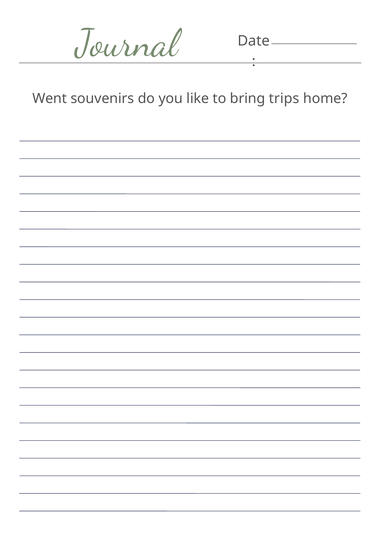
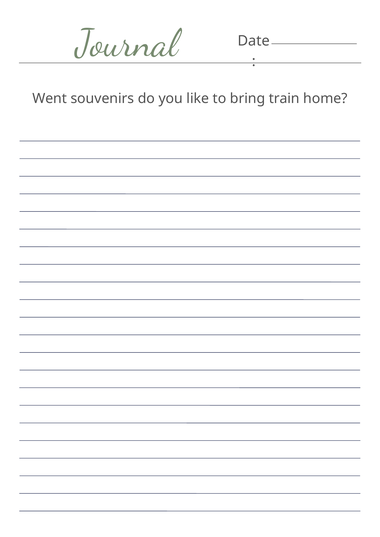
trips: trips -> train (284, 99)
